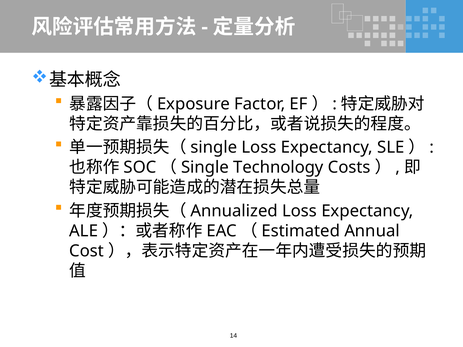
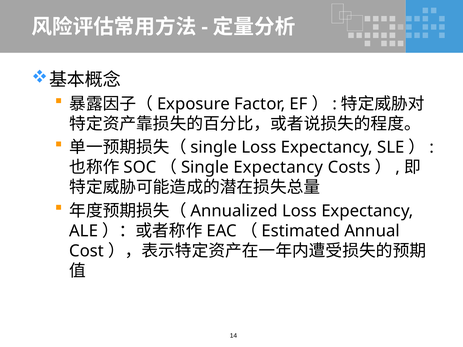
Technology: Technology -> Expectancy (278, 168)
